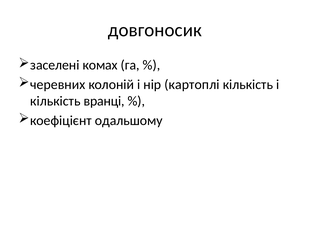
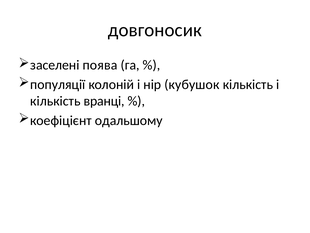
комах: комах -> поява (100, 65)
черевних: черевних -> популяції (58, 84)
картоплі: картоплі -> кубушок (192, 84)
